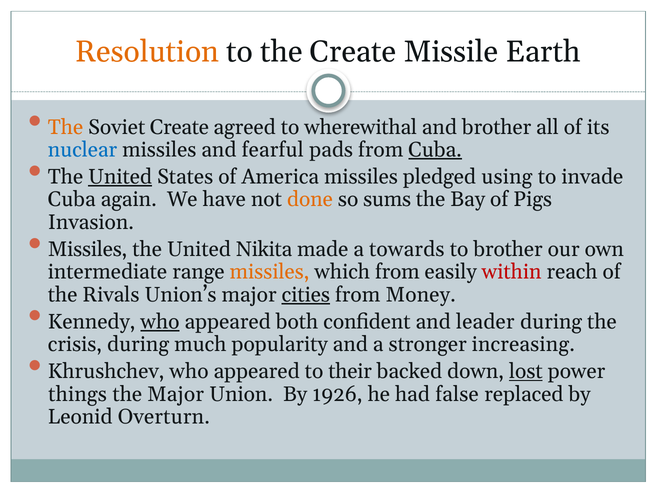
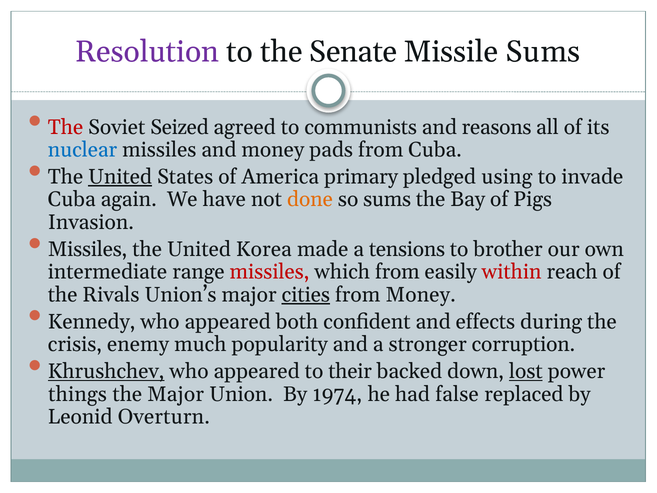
Resolution colour: orange -> purple (147, 52)
the Create: Create -> Senate (353, 52)
Missile Earth: Earth -> Sums (543, 52)
The colour: orange -> red (65, 127)
Soviet Create: Create -> Seized (179, 127)
wherewithal: wherewithal -> communists (361, 127)
and brother: brother -> reasons (497, 127)
and fearful: fearful -> money (273, 150)
Cuba underline: present -> none (435, 150)
America missiles: missiles -> primary (361, 177)
Nikita: Nikita -> Korea (264, 249)
towards: towards -> tensions (407, 249)
missiles colour: orange -> red (270, 272)
who underline: present -> none (160, 322)
leader: leader -> effects (485, 322)
crisis during: during -> enemy (138, 344)
increasing: increasing -> corruption (523, 344)
Khrushchev underline: none -> present (106, 371)
1926: 1926 -> 1974 (337, 394)
